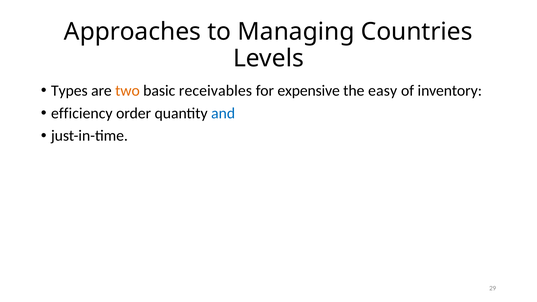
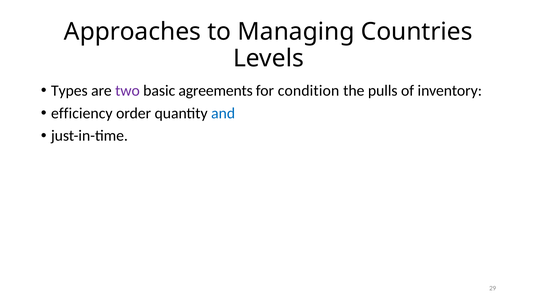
two colour: orange -> purple (127, 91)
receivables: receivables -> agreements (216, 91)
expensive: expensive -> condition (309, 91)
easy: easy -> pulls (383, 91)
